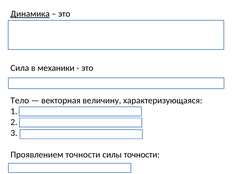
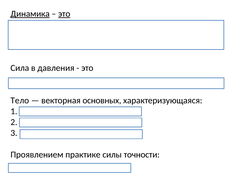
это underline: none -> present (64, 14)
механики: механики -> давления (56, 68)
величину: величину -> основных (102, 100)
Проявлением точности: точности -> практике (83, 155)
